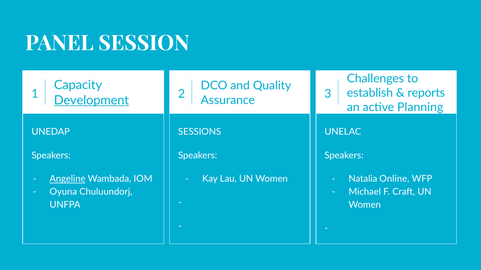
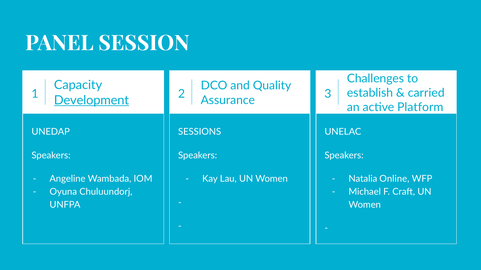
reports: reports -> carried (426, 93)
Planning: Planning -> Platform (420, 108)
Angeline underline: present -> none (68, 179)
